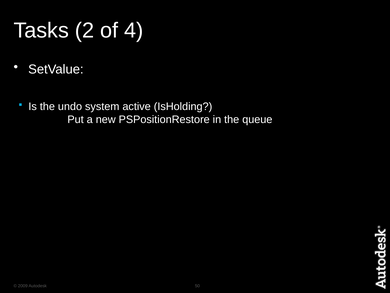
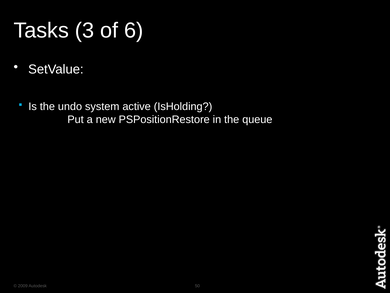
2: 2 -> 3 (84, 30)
4: 4 -> 6 (134, 30)
